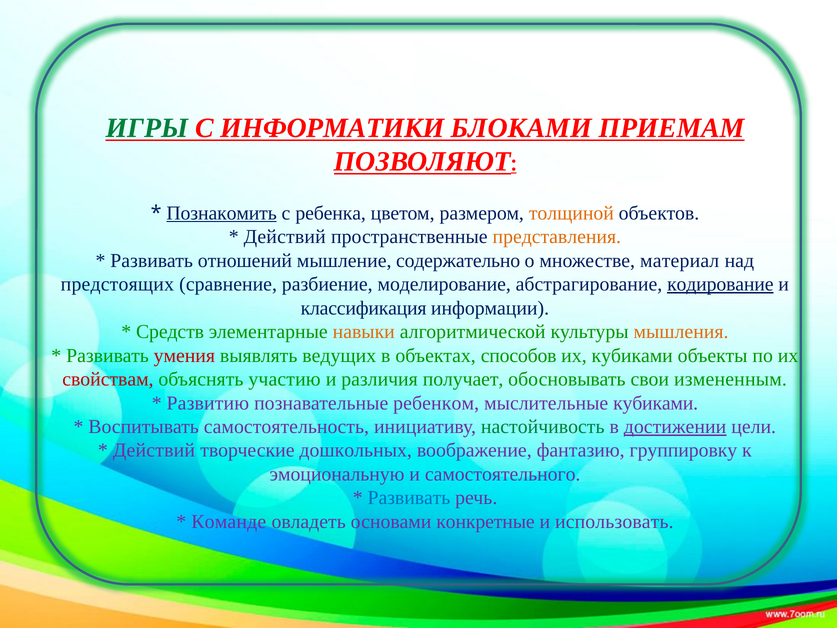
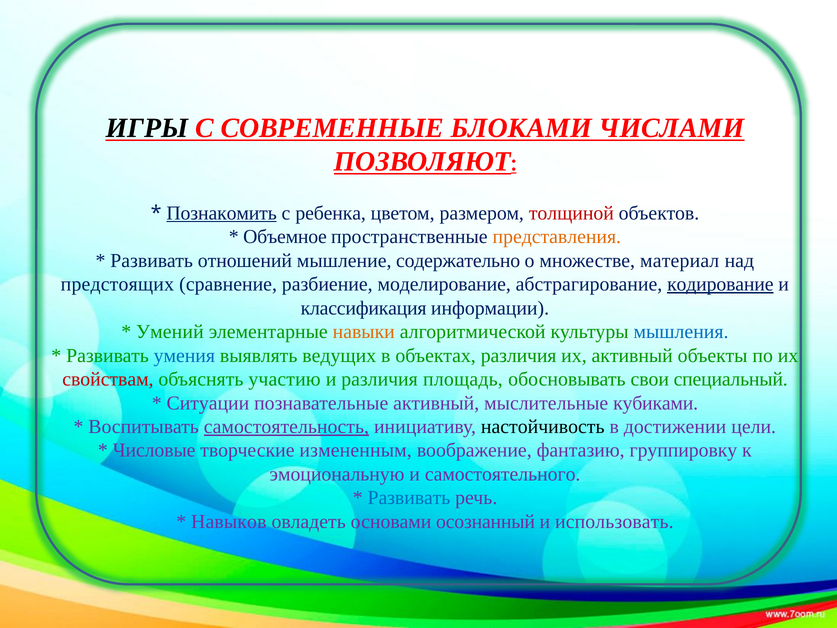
ИГРЫ colour: green -> black (147, 128)
ИНФОРМАТИКИ: ИНФОРМАТИКИ -> СОВРЕМЕННЫЕ (332, 128)
ПРИЕМАМ: ПРИЕМАМ -> ЧИСЛАМИ (671, 128)
толщиной colour: orange -> red (571, 213)
Действий: Действий -> Объемное (285, 237)
Средств: Средств -> Умений (170, 332)
мышления colour: orange -> blue (681, 332)
умения colour: red -> blue (184, 355)
объектах способов: способов -> различия (519, 355)
их кубиками: кубиками -> активный (632, 355)
получает: получает -> площадь (463, 379)
измененным: измененным -> специальный (731, 379)
Развитию: Развитию -> Ситуации (208, 403)
познавательные ребенком: ребенком -> активный (436, 403)
самостоятельность underline: none -> present (286, 427)
настойчивость colour: green -> black (543, 427)
достижении underline: present -> none (675, 427)
Действий: Действий -> Числовые (154, 450)
дошкольных: дошкольных -> измененным (356, 450)
Команде: Команде -> Навыков (229, 521)
конкретные: конкретные -> осознанный (486, 521)
